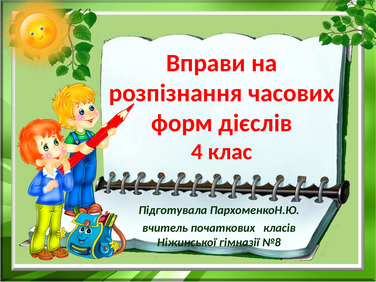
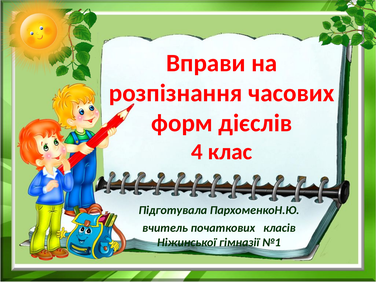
№8: №8 -> №1 (271, 242)
